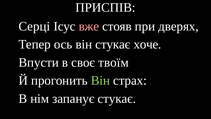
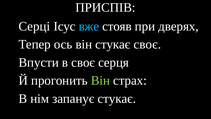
вже colour: pink -> light blue (89, 26)
стукає хоче: хоче -> своє (147, 44)
твоїм: твоїм -> серця (114, 62)
